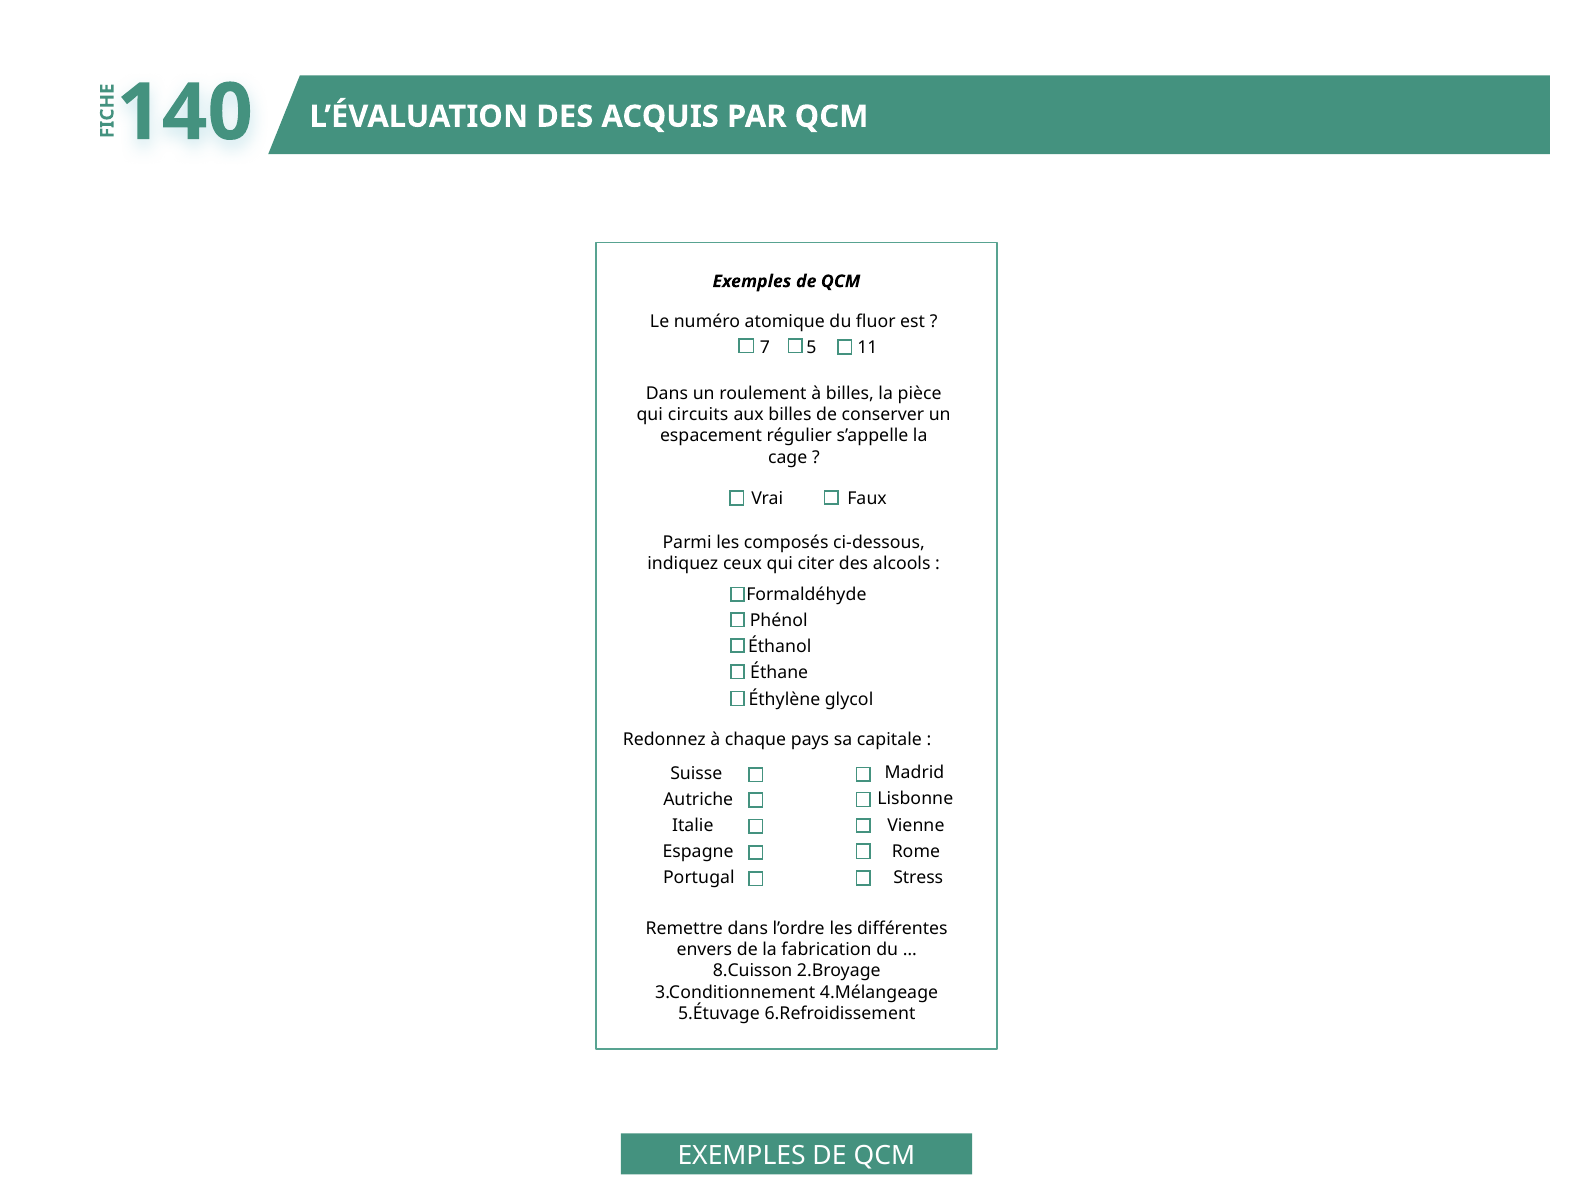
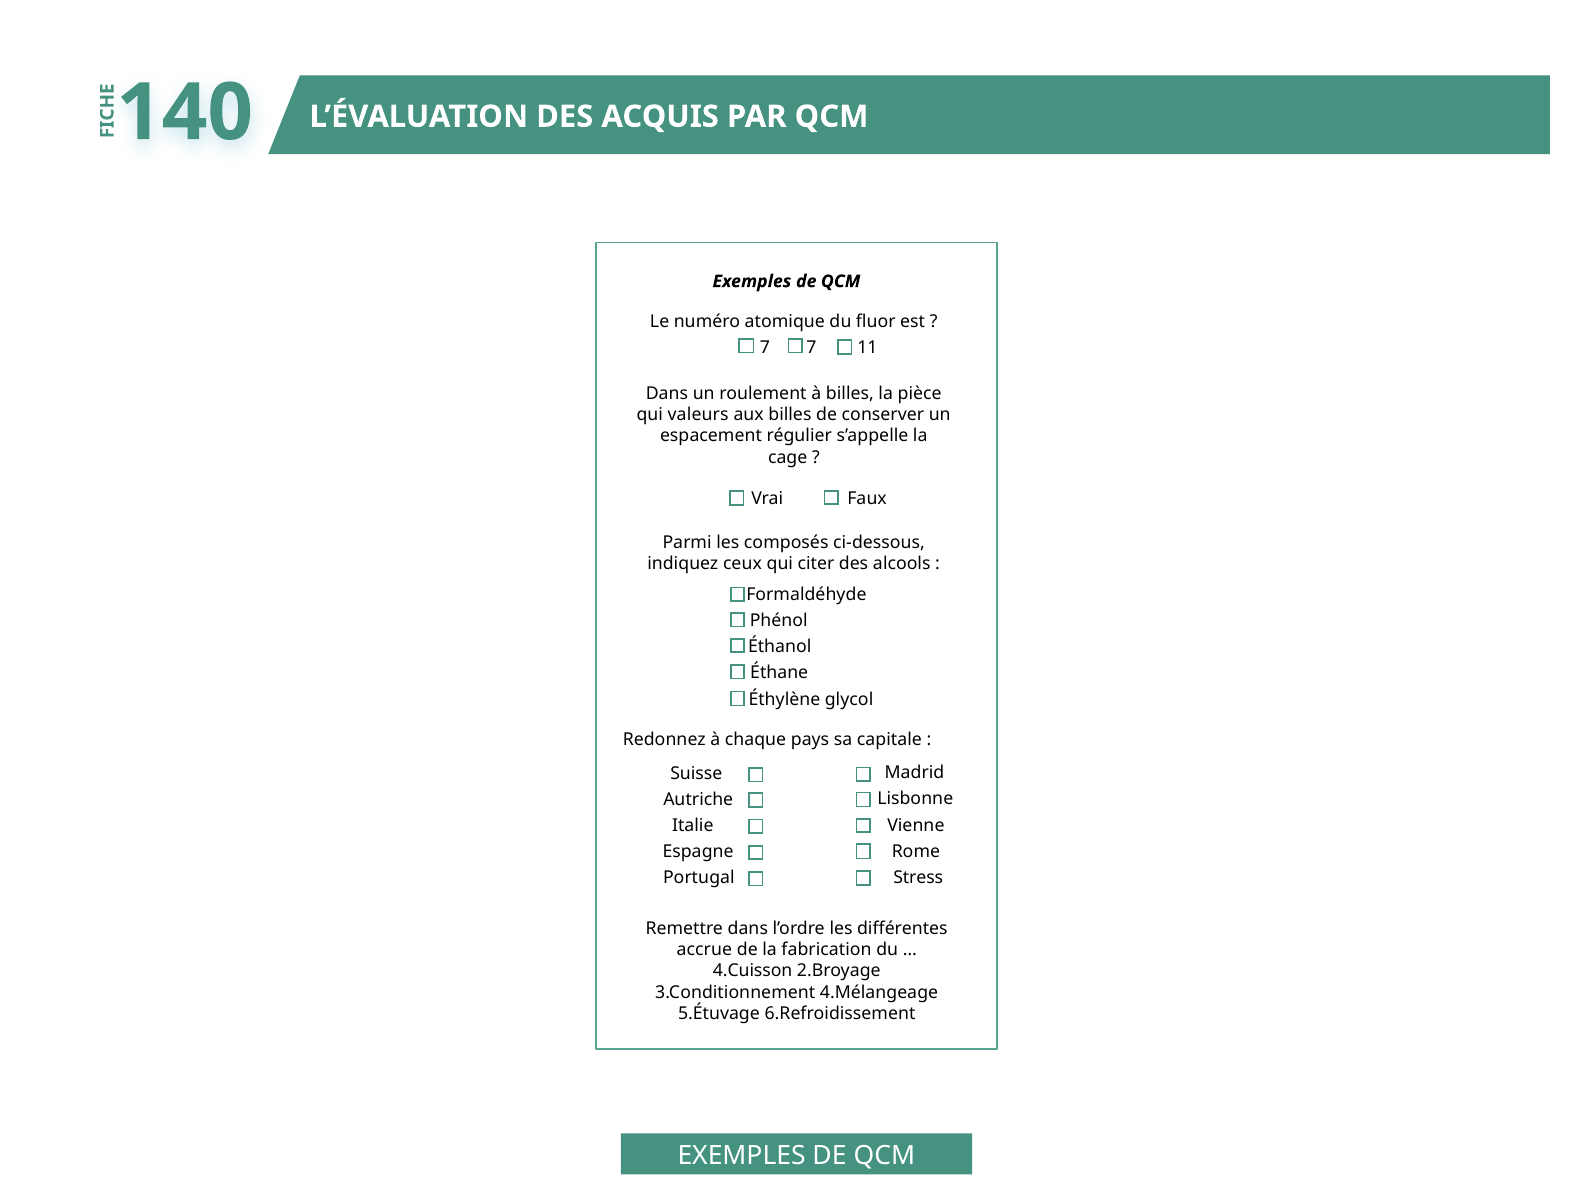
7 5: 5 -> 7 (811, 347)
circuits: circuits -> valeurs (698, 415)
envers: envers -> accrue (704, 950)
8.Cuisson: 8.Cuisson -> 4.Cuisson (753, 971)
